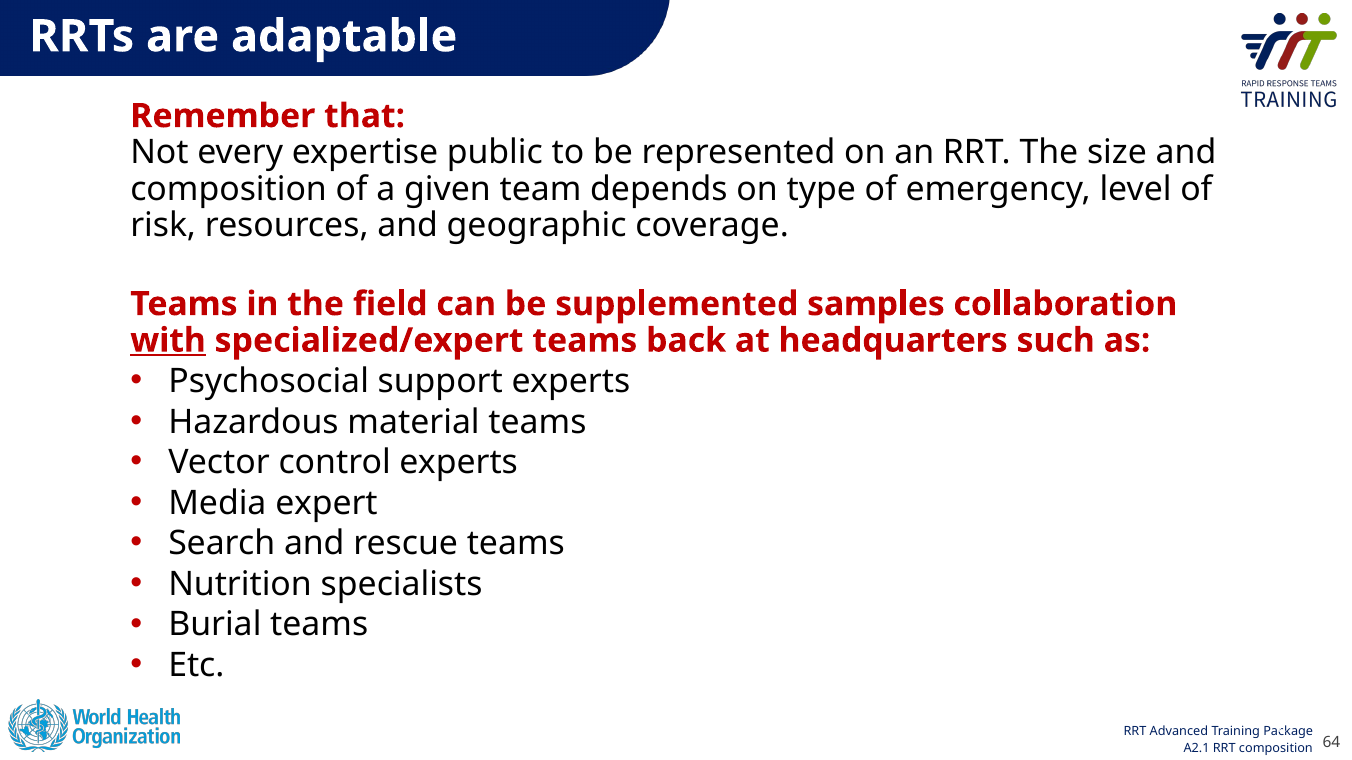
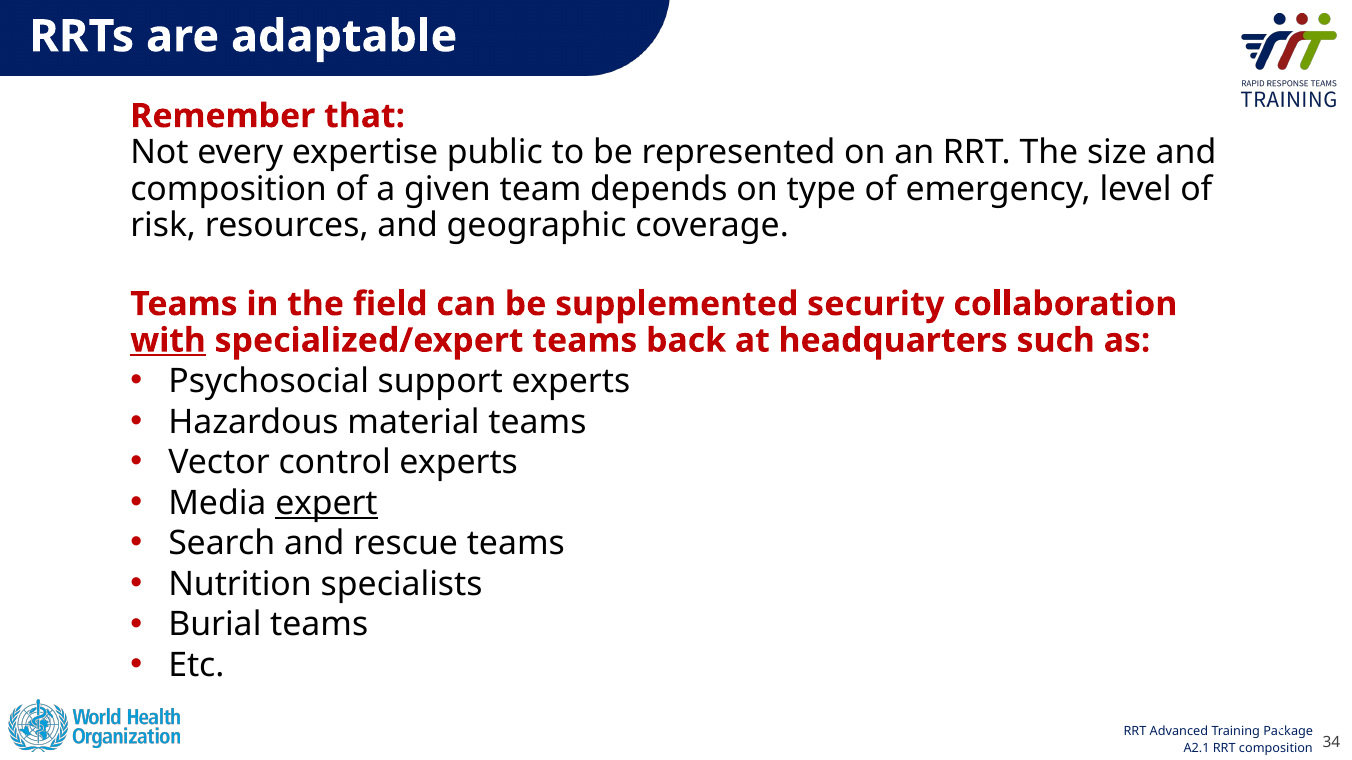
samples: samples -> security (876, 304)
expert underline: none -> present (326, 503)
64: 64 -> 34 (1331, 743)
